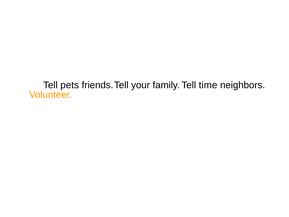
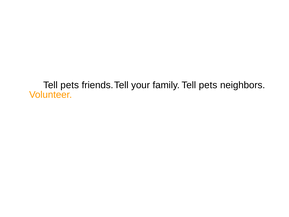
time: time -> pets (208, 85)
